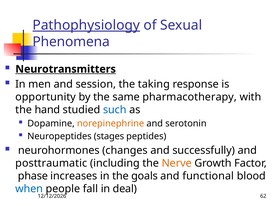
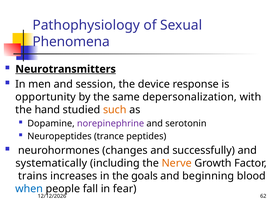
Pathophysiology underline: present -> none (86, 25)
taking: taking -> device (154, 84)
pharmacotherapy: pharmacotherapy -> depersonalization (190, 97)
such colour: blue -> orange (115, 110)
norepinephrine colour: orange -> purple (111, 124)
stages: stages -> trance (109, 136)
posttraumatic: posttraumatic -> systematically (51, 163)
phase: phase -> trains (33, 176)
functional: functional -> beginning (208, 176)
deal: deal -> fear (125, 189)
